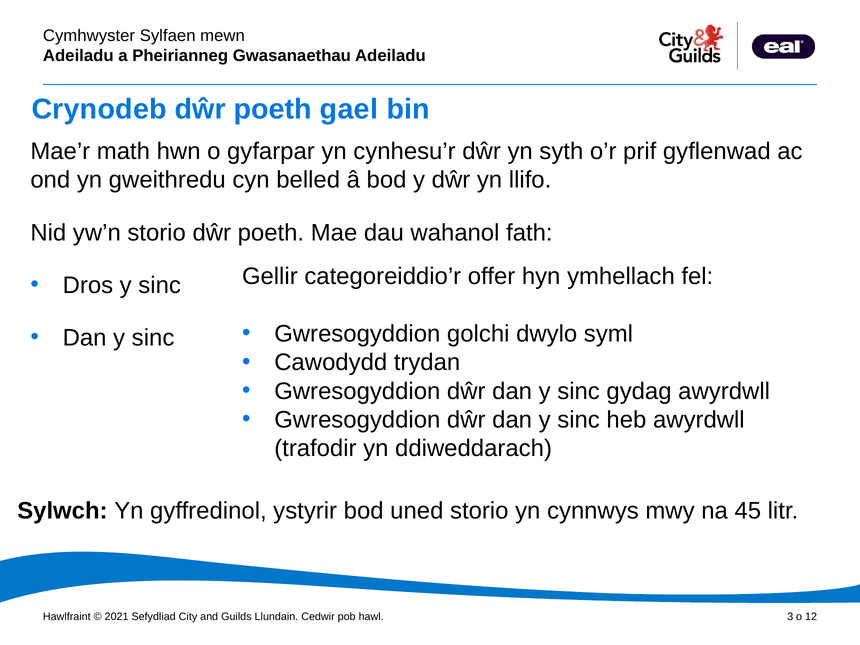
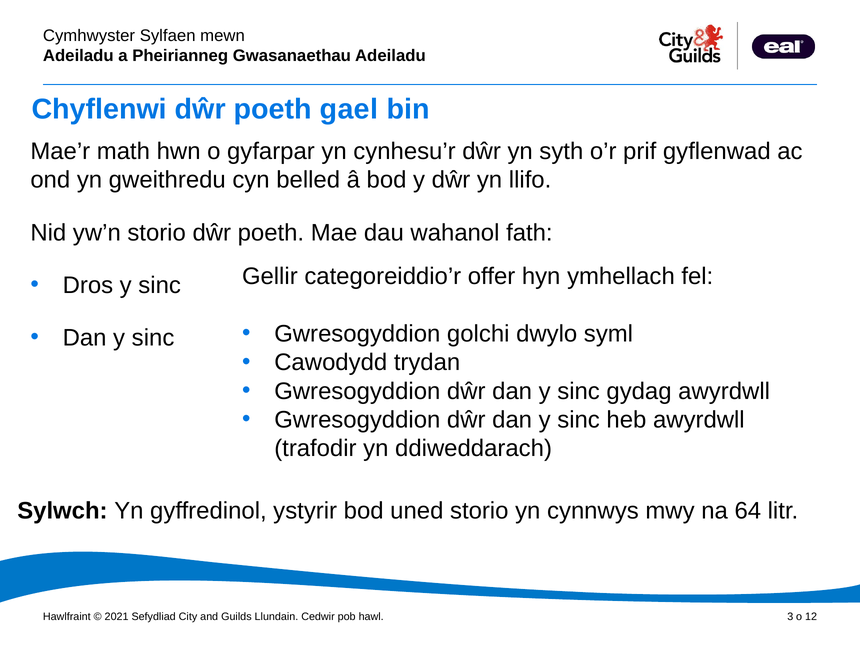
Crynodeb: Crynodeb -> Chyflenwi (99, 109)
45: 45 -> 64 (748, 511)
